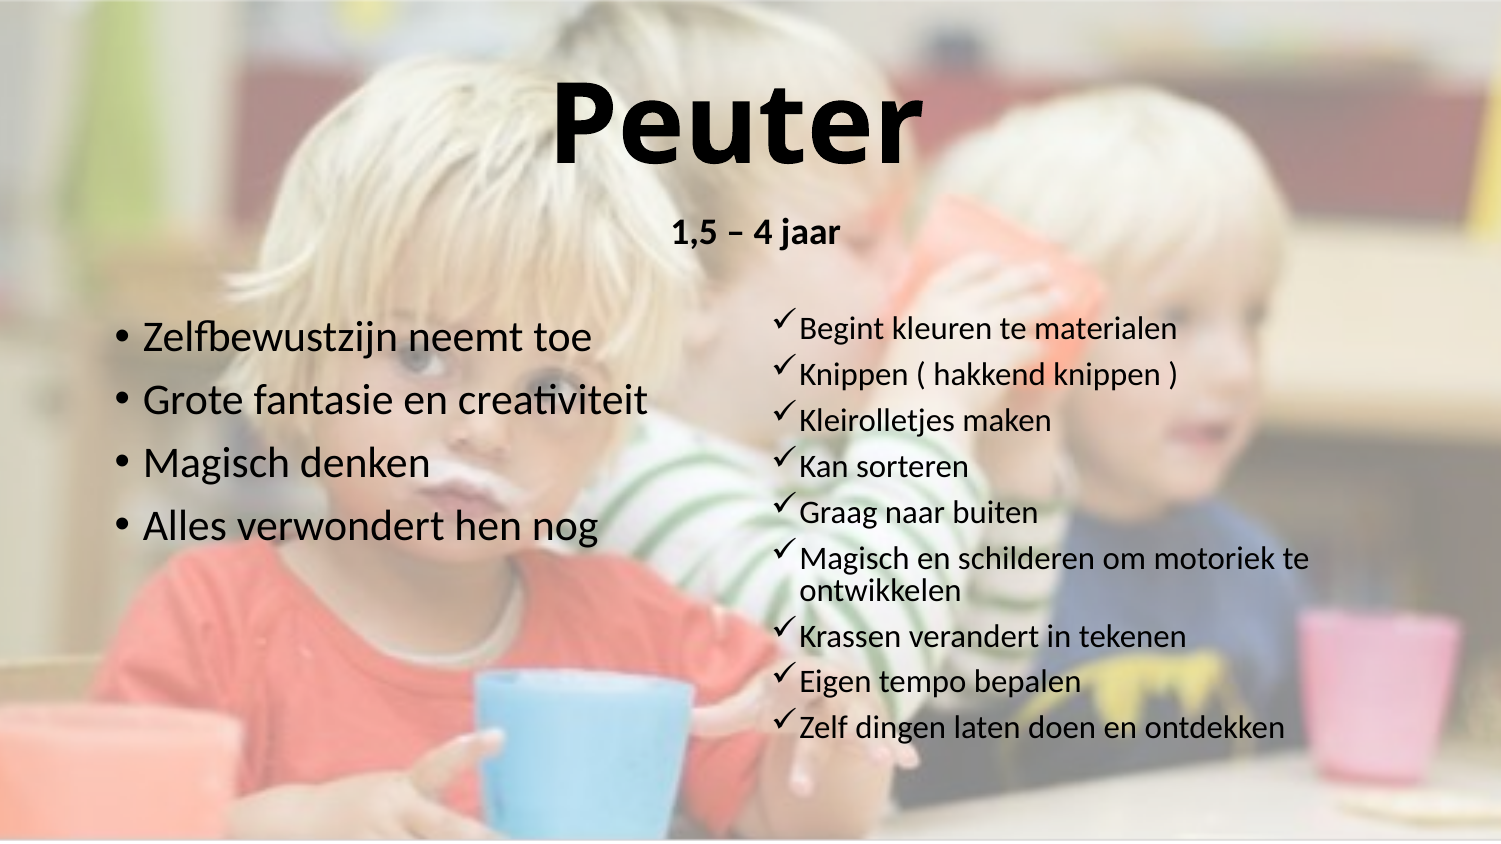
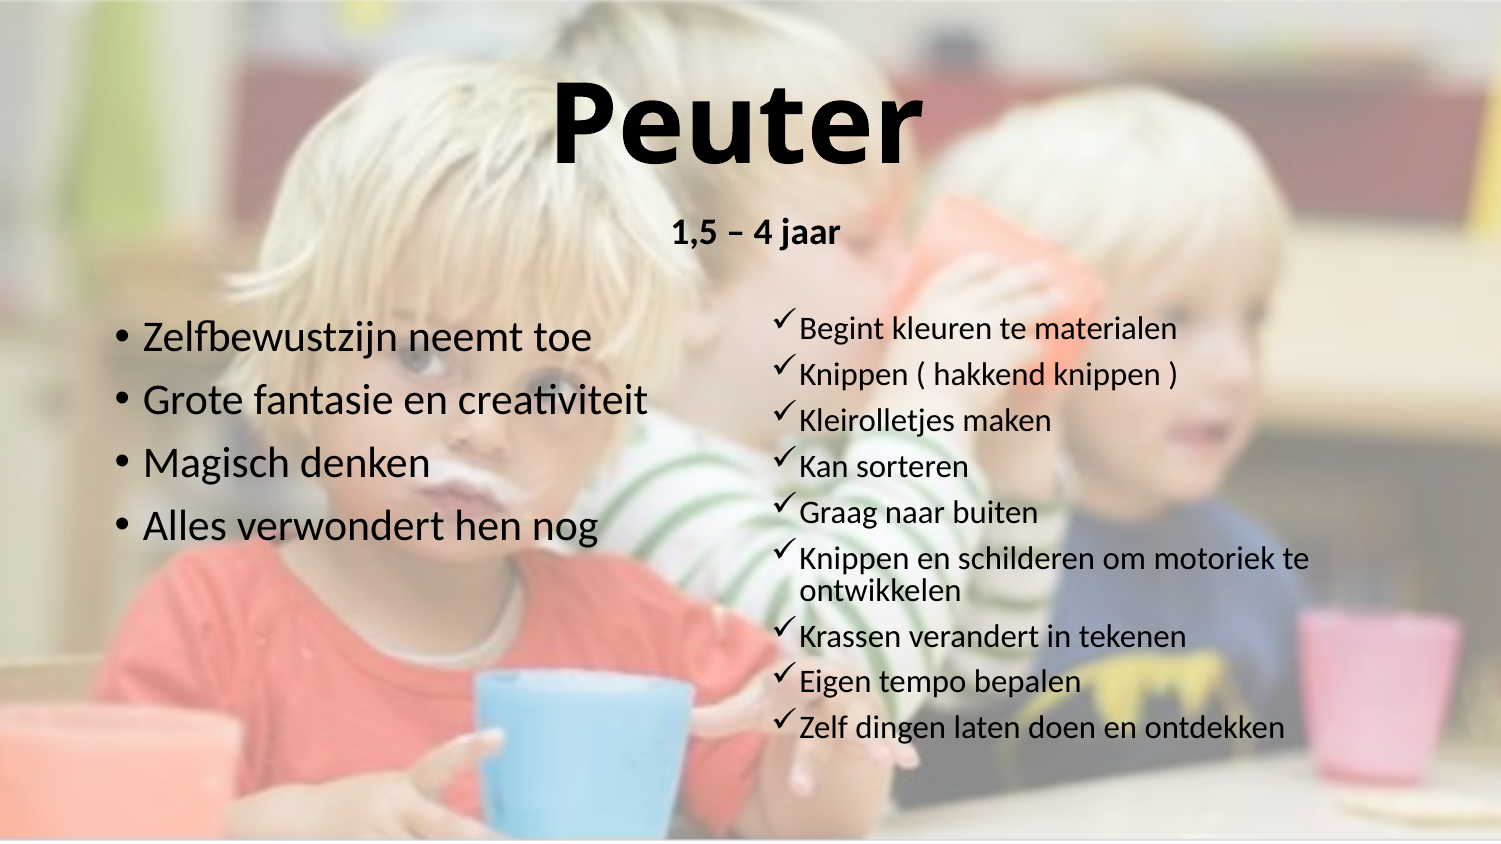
Magisch: Magisch -> Knippen (854, 559)
